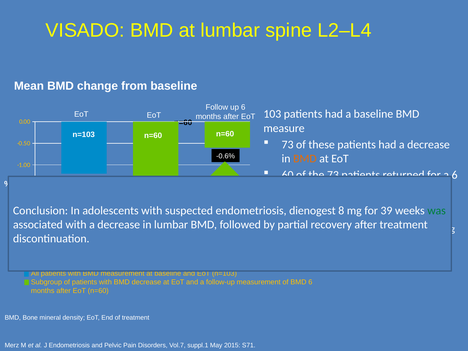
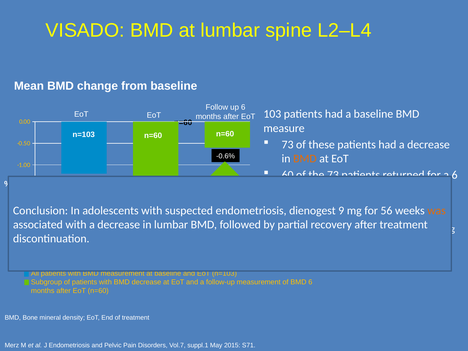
8: 8 -> 9 (341, 211)
39: 39 -> 56 (386, 211)
was colour: green -> orange (437, 211)
